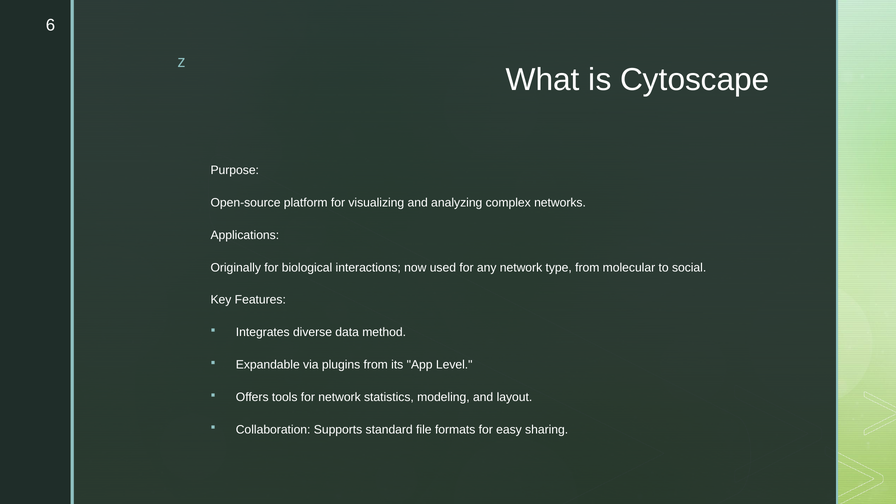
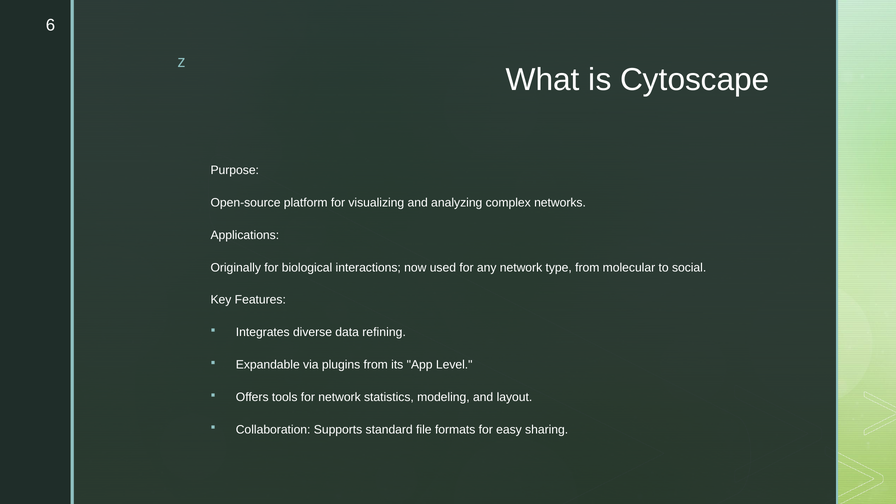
method: method -> refining (384, 332)
